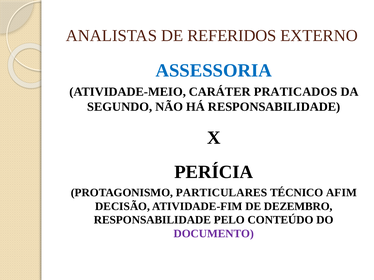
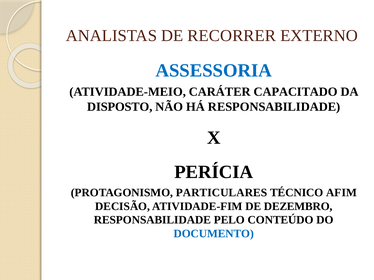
REFERIDOS: REFERIDOS -> RECORRER (232, 36)
PRATICADOS: PRATICADOS -> CAPACITADO (296, 92)
SEGUNDO: SEGUNDO -> DISPOSTO (120, 107)
DOCUMENTO colour: purple -> blue (214, 234)
